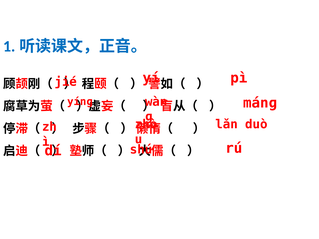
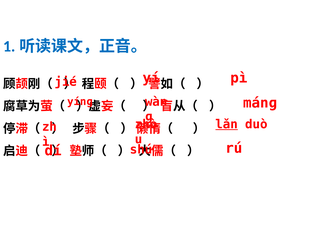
lǎn underline: none -> present (227, 124)
